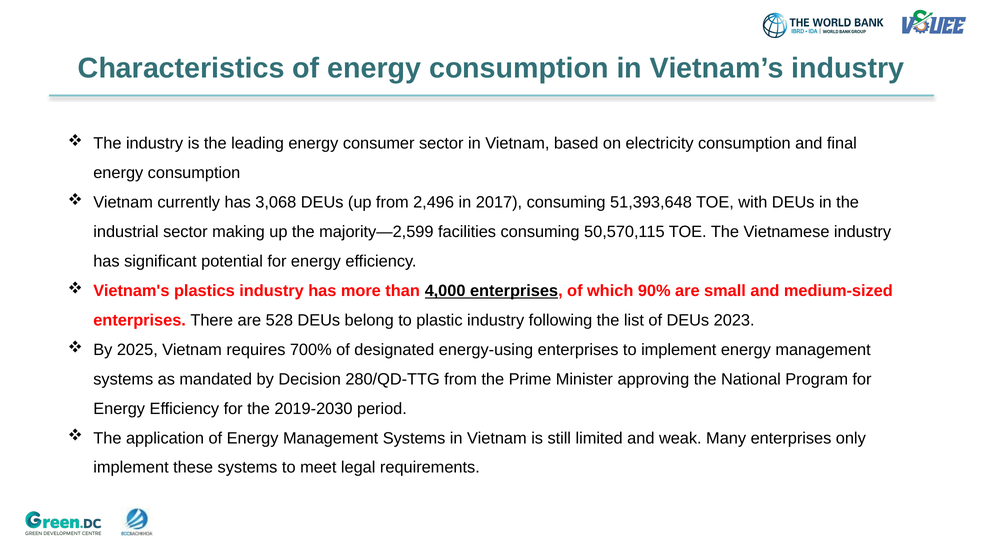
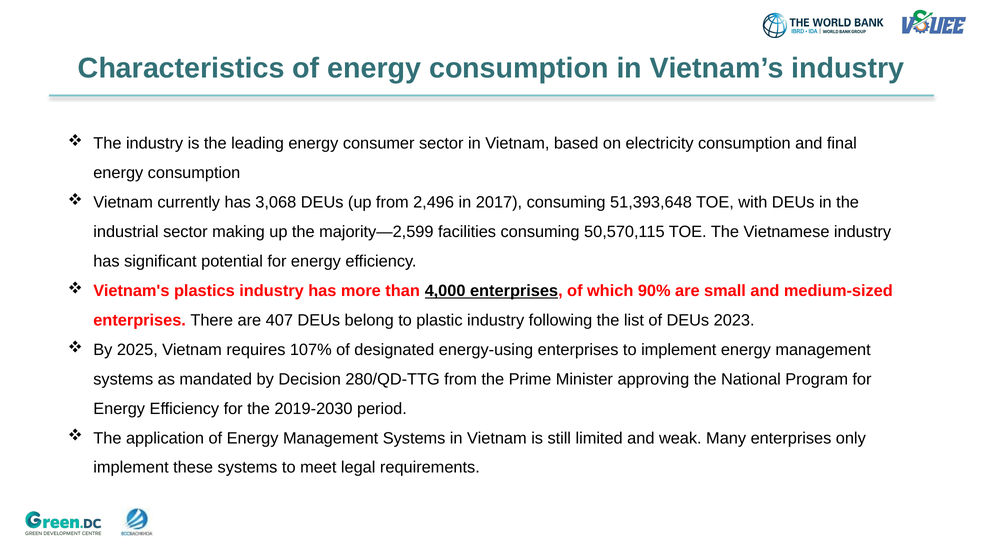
528: 528 -> 407 (279, 320)
700%: 700% -> 107% (311, 350)
